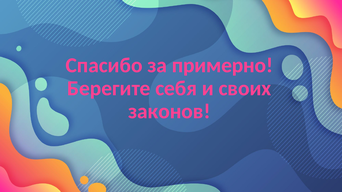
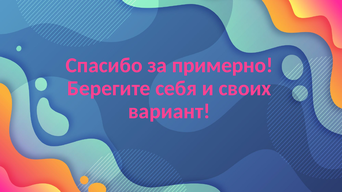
законов: законов -> вариант (169, 112)
